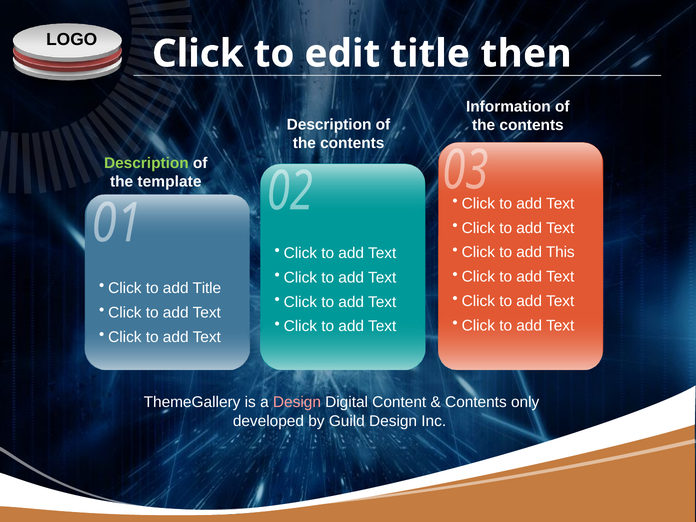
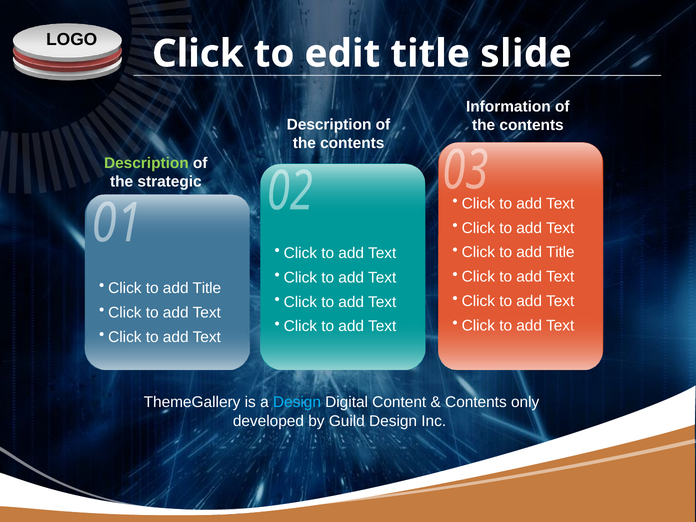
then: then -> slide (526, 54)
template: template -> strategic (170, 182)
This: This -> Title (560, 252)
Design colour: pink -> light blue (297, 402)
